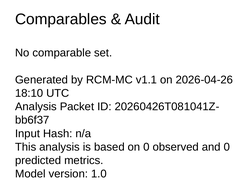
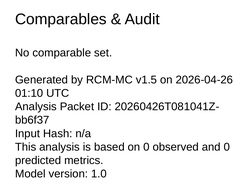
v1.1: v1.1 -> v1.5 (146, 80)
18:10: 18:10 -> 01:10 (29, 93)
